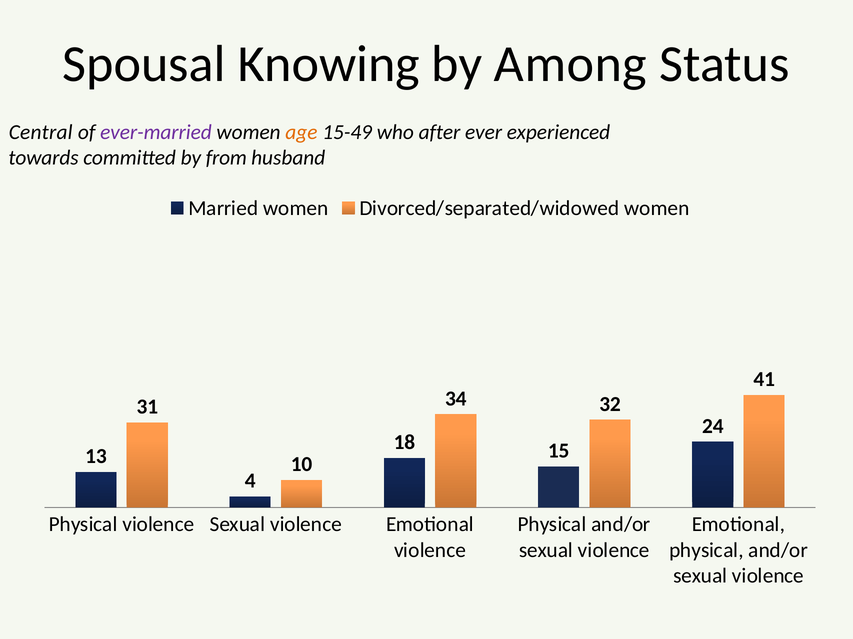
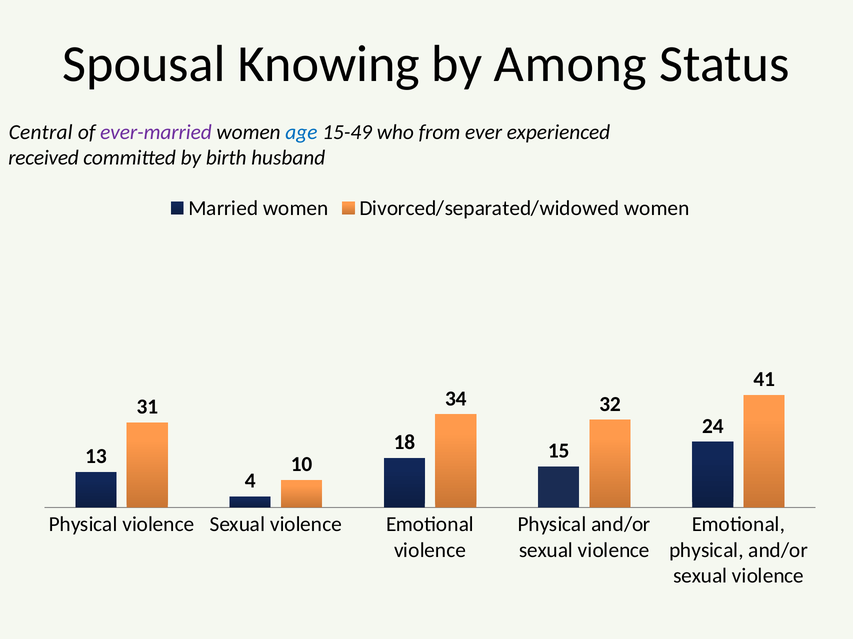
age colour: orange -> blue (301, 132)
after: after -> from (439, 132)
towards: towards -> received (44, 158)
from: from -> birth (226, 158)
